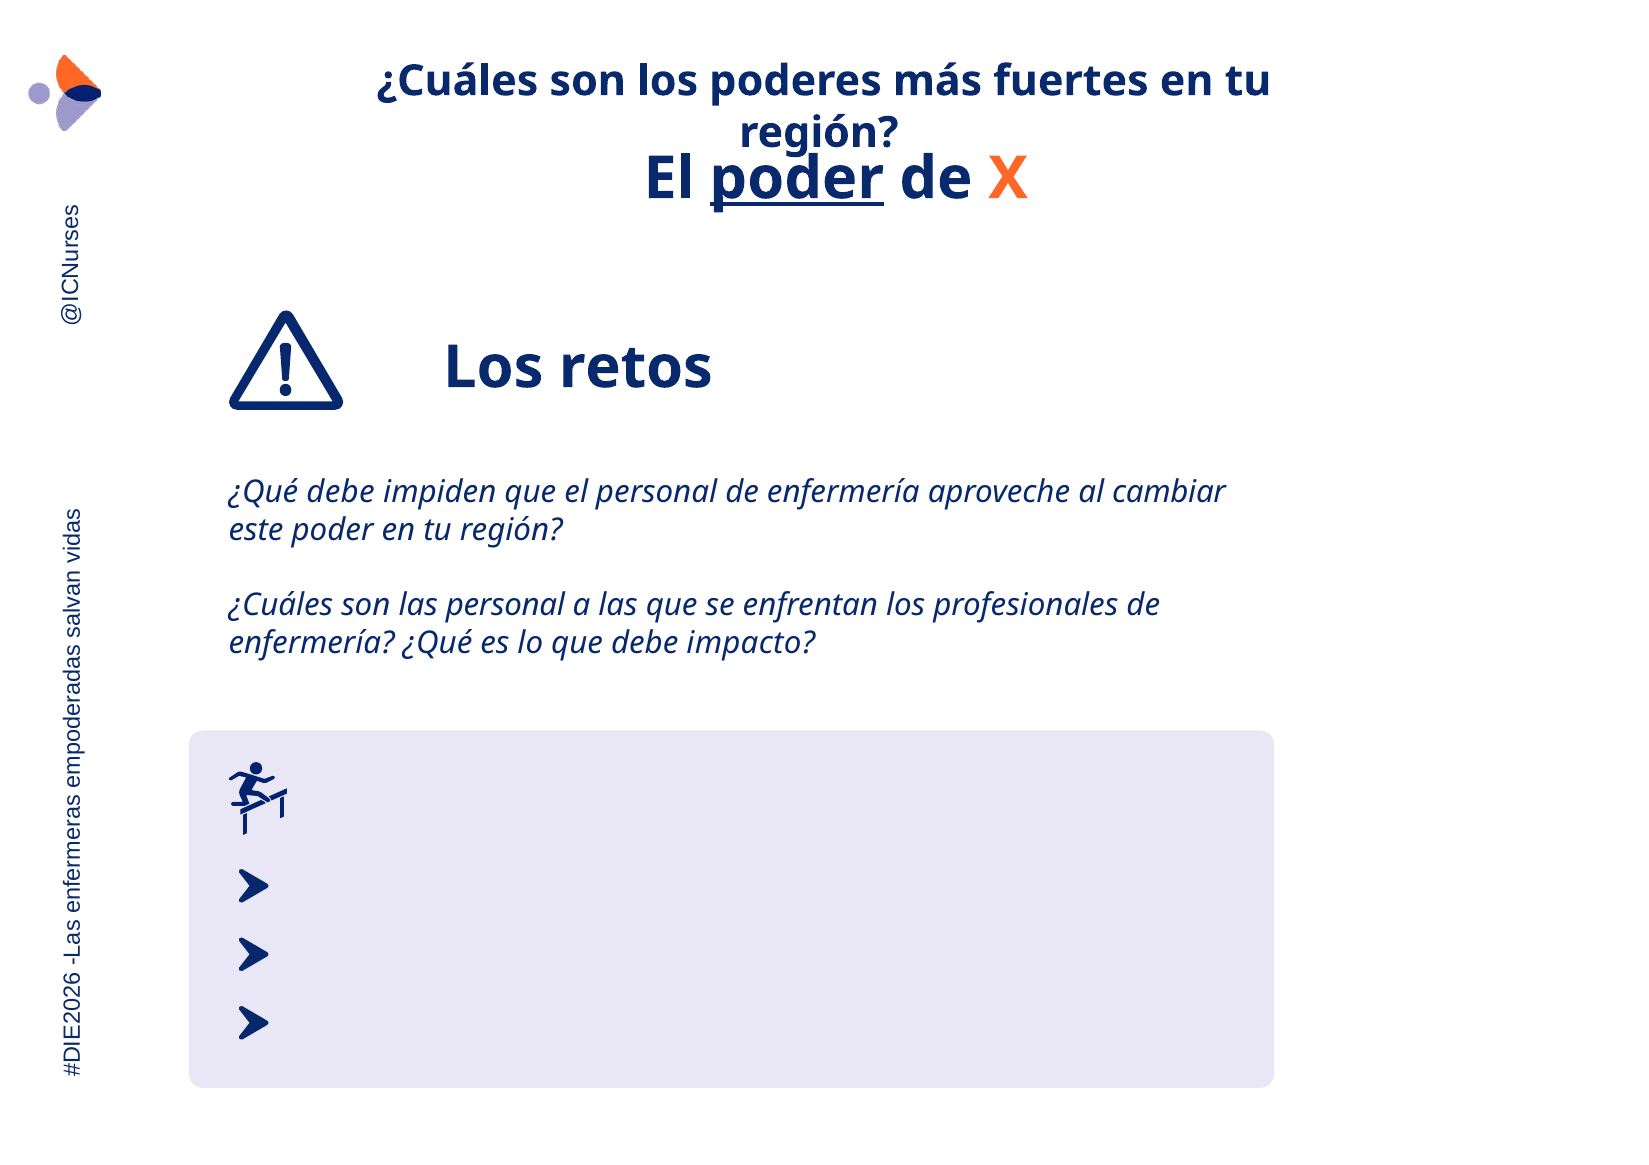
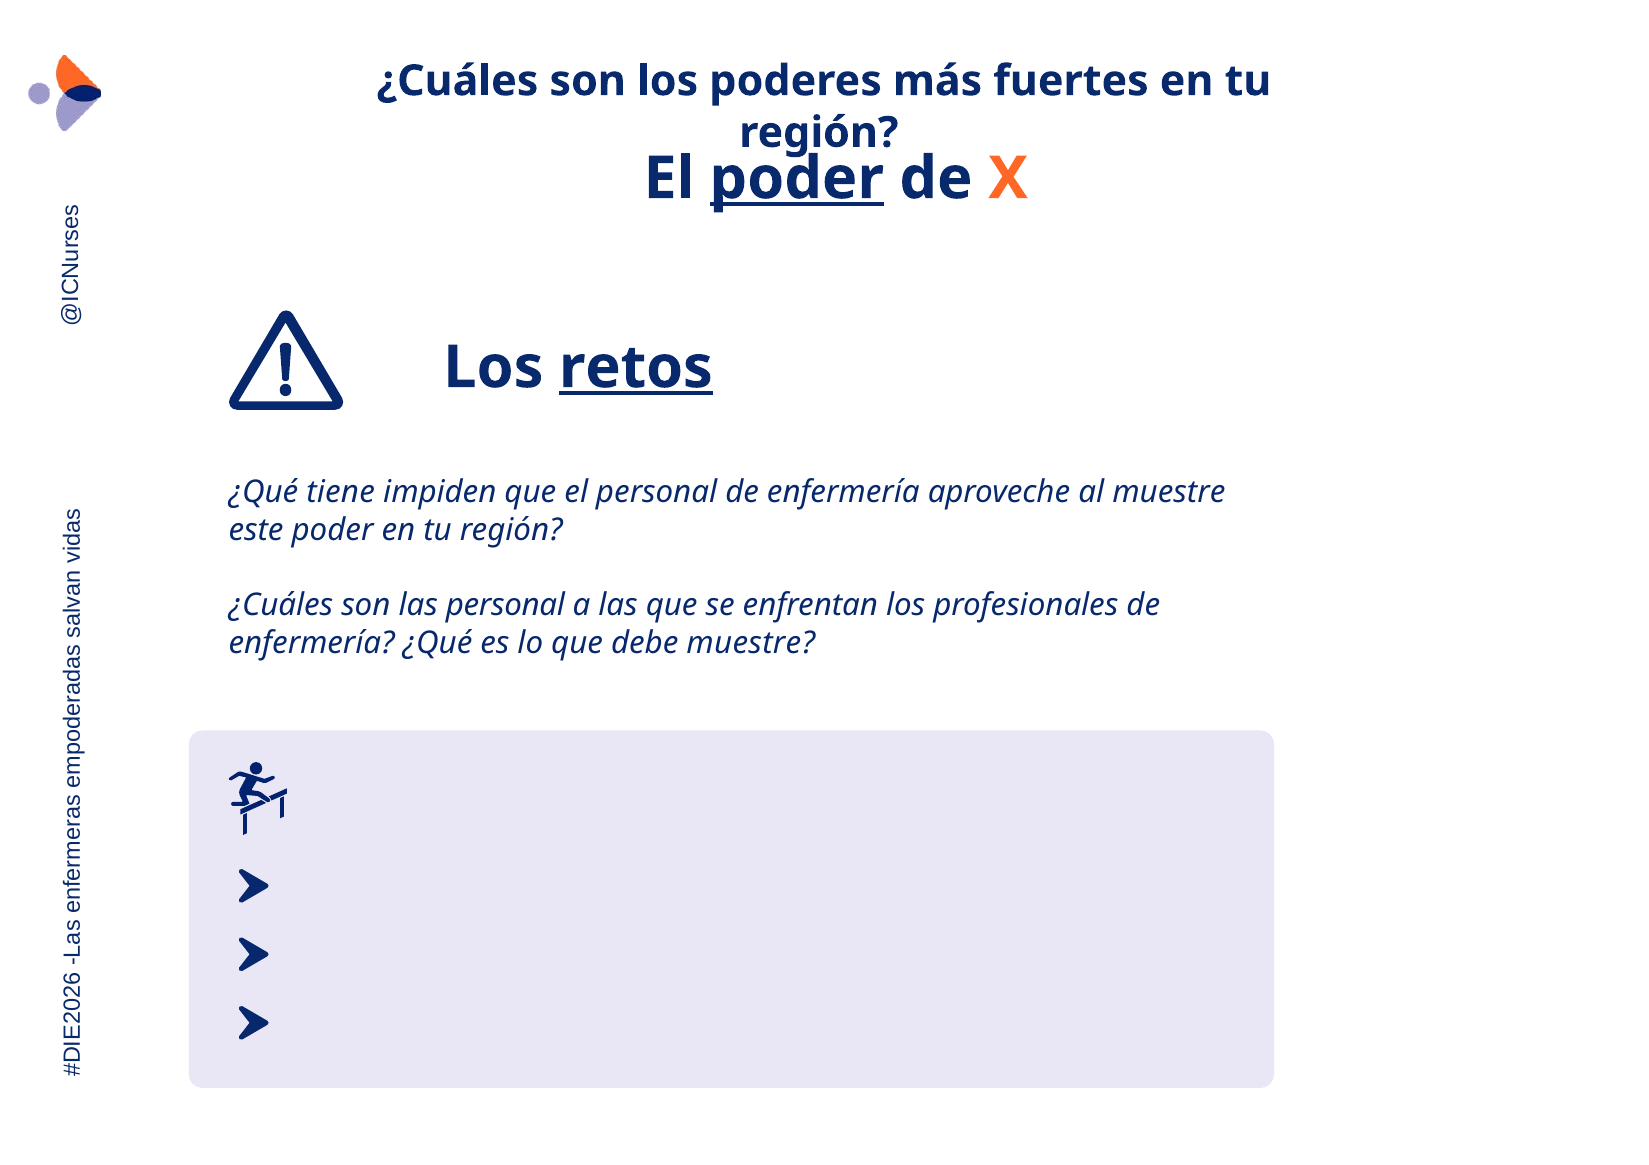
retos underline: none -> present (636, 368)
¿Qué debe: debe -> tiene (341, 493)
al cambiar: cambiar -> muestre (1169, 493)
debe impacto: impacto -> muestre (751, 643)
